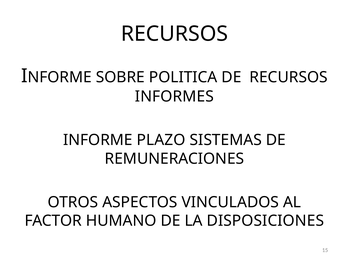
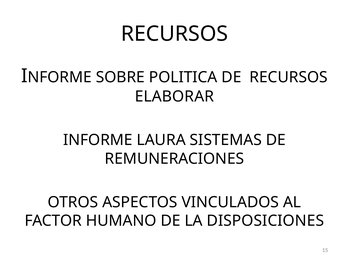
INFORMES: INFORMES -> ELABORAR (174, 96)
PLAZO: PLAZO -> LAURA (161, 140)
